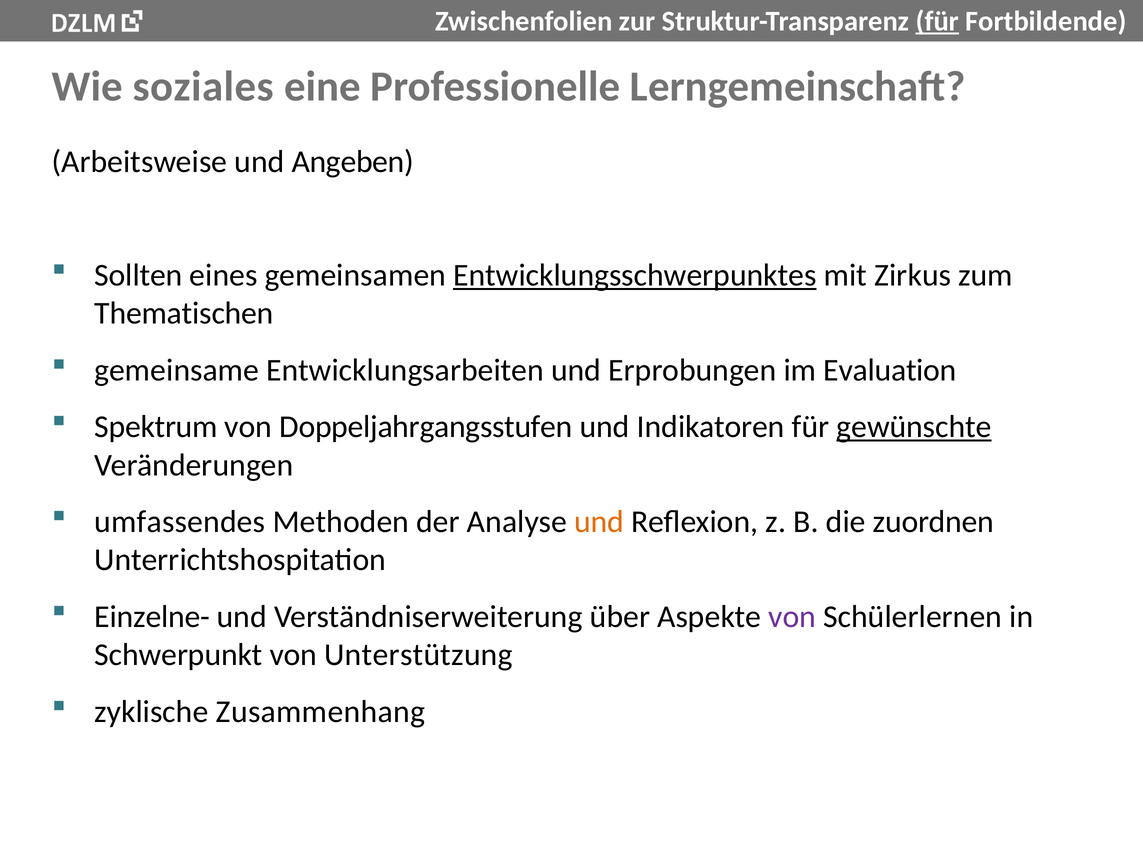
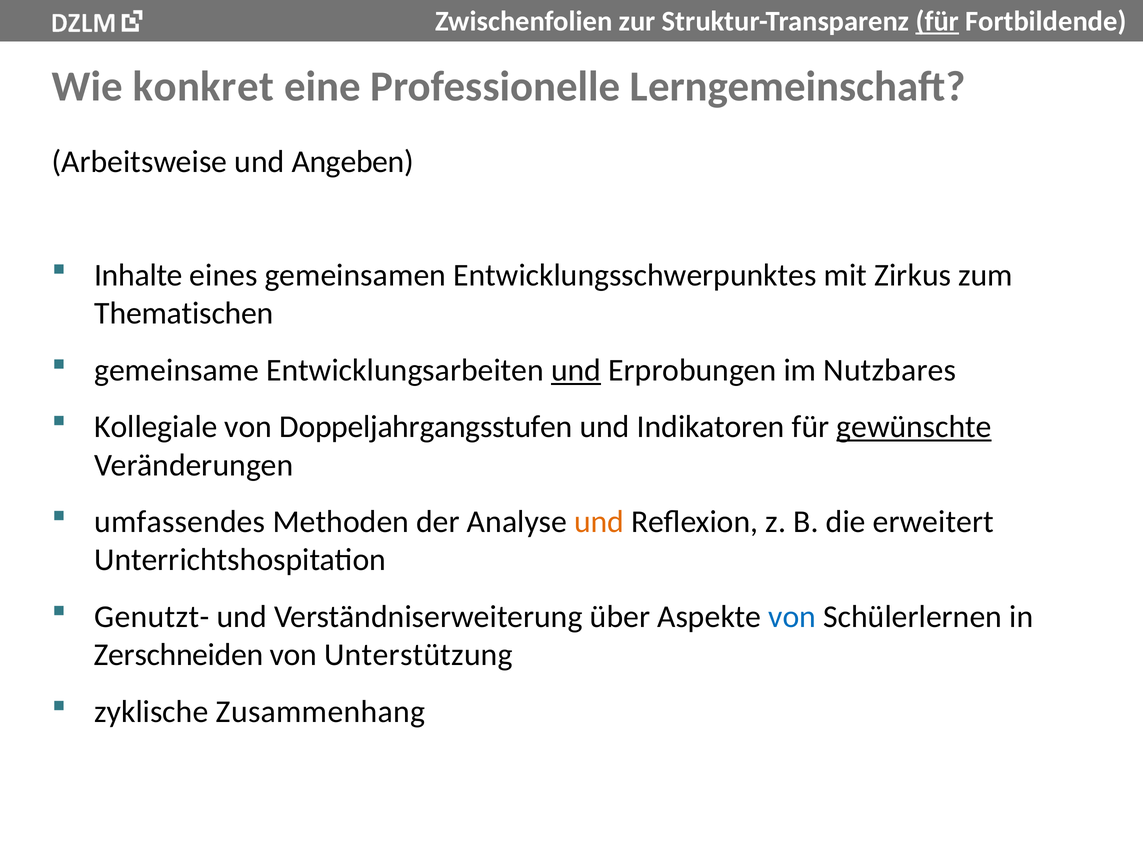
soziales: soziales -> konkret (203, 87)
Sollten: Sollten -> Inhalte (138, 275)
Entwicklungsschwerpunktes underline: present -> none (635, 275)
und underline: none -> present (576, 370)
Evaluation: Evaluation -> Nutzbares (890, 370)
Spektrum: Spektrum -> Kollegiale (156, 427)
zuordnen: zuordnen -> erweitert (933, 522)
Einzelne-: Einzelne- -> Genutzt- (152, 617)
von colour: purple -> blue (792, 617)
Schwerpunkt: Schwerpunkt -> Zerschneiden (179, 655)
